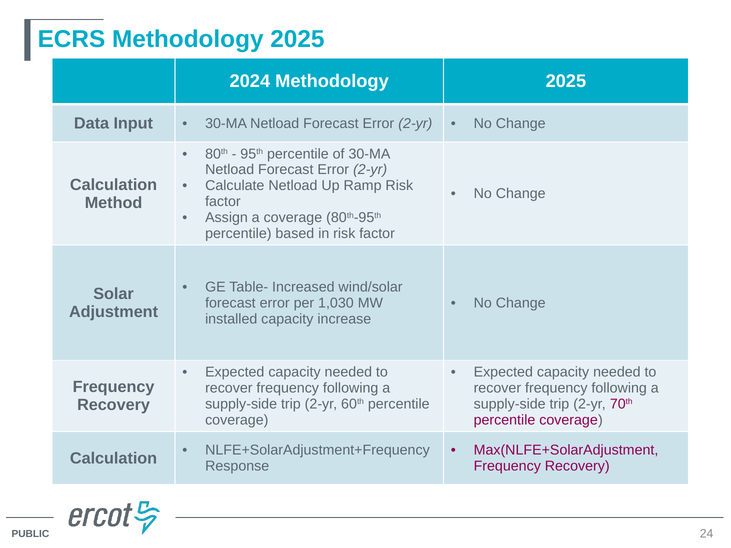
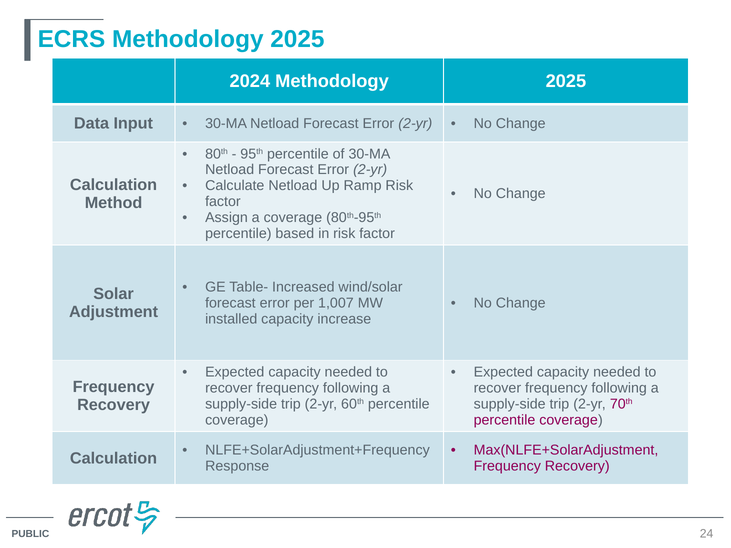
1,030: 1,030 -> 1,007 (336, 303)
